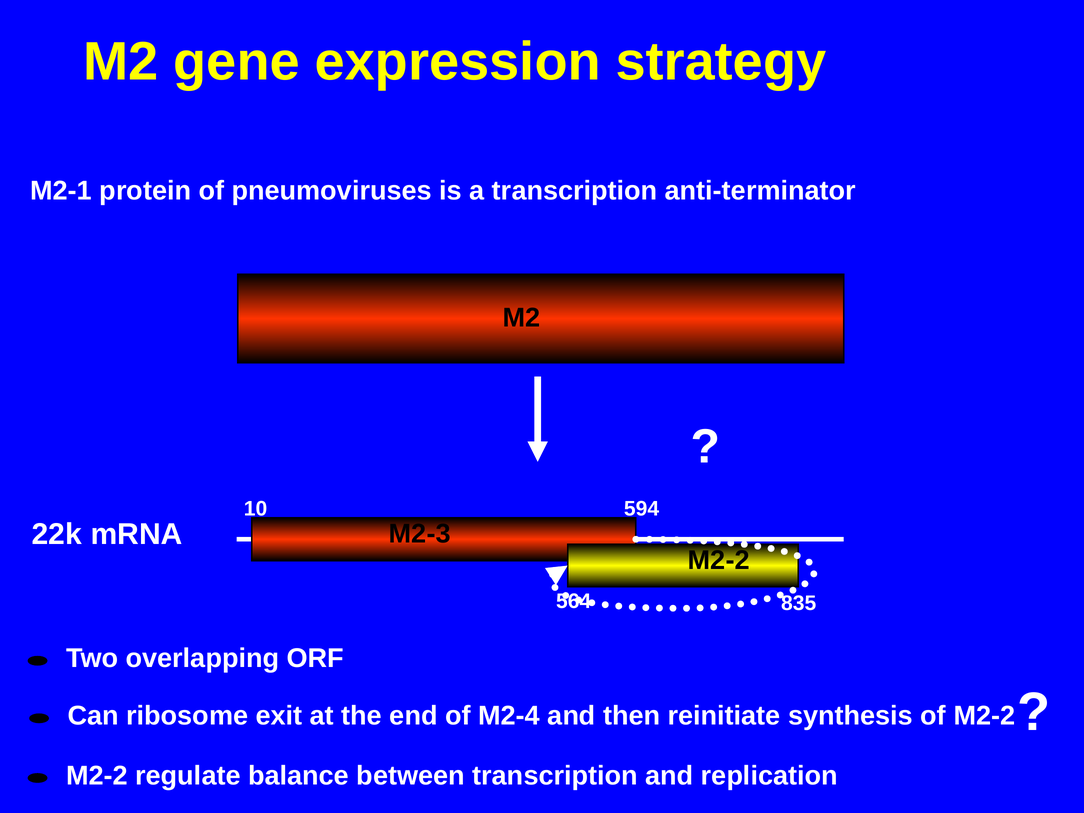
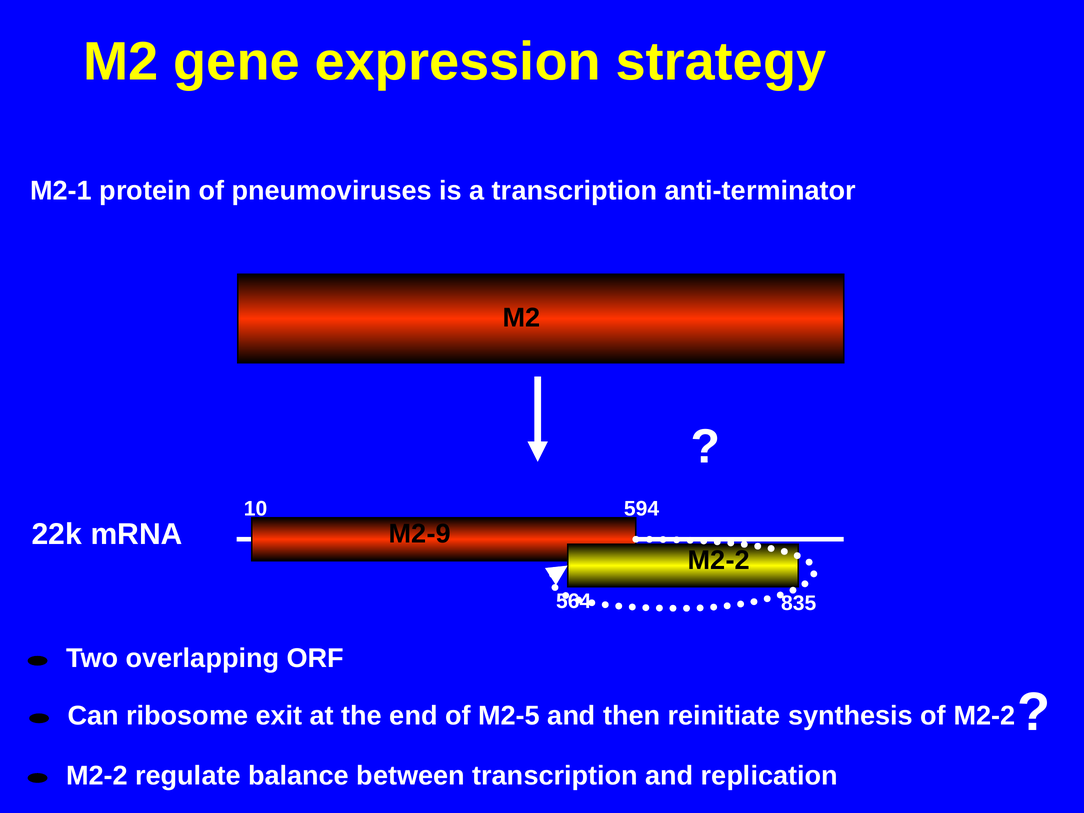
M2-3: M2-3 -> M2-9 (420, 534)
M2-4: M2-4 -> M2-5 (509, 716)
